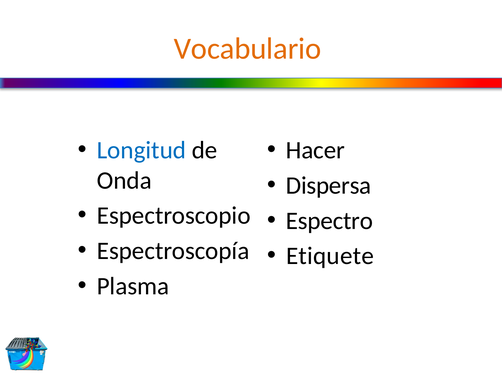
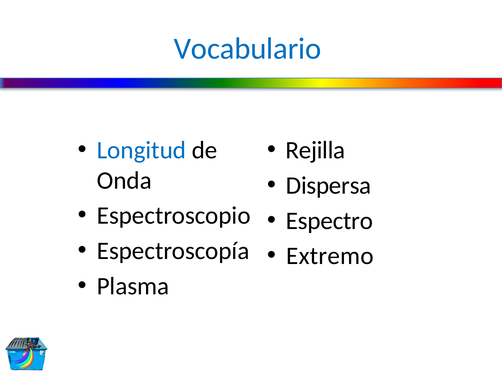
Vocabulario colour: orange -> blue (248, 49)
Hacer: Hacer -> Rejilla (315, 150)
Etiquete: Etiquete -> Extremo (330, 256)
